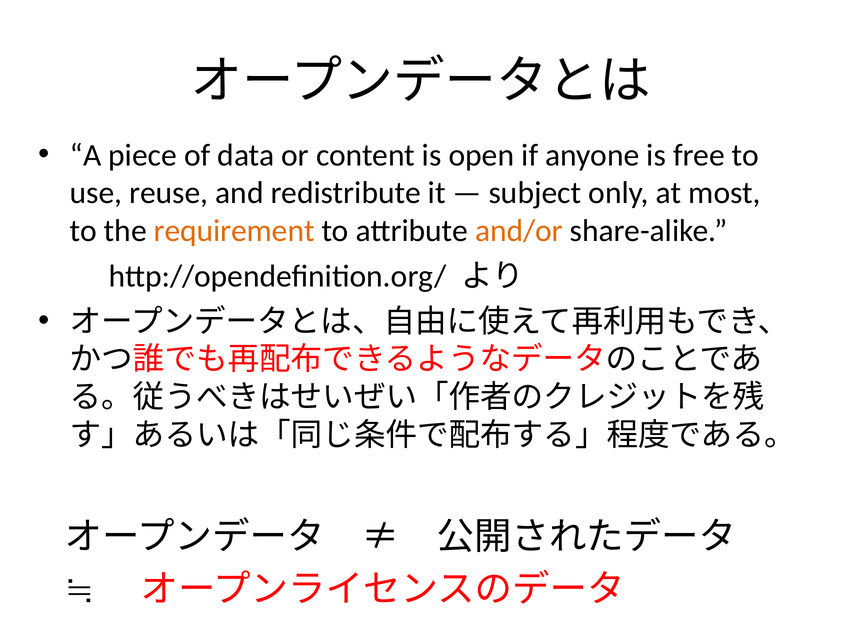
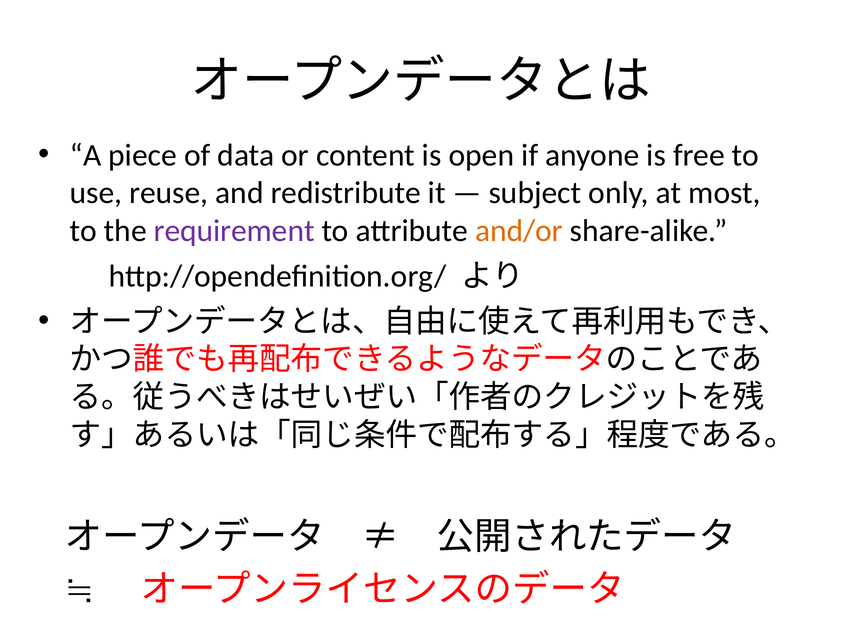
requirement colour: orange -> purple (234, 231)
